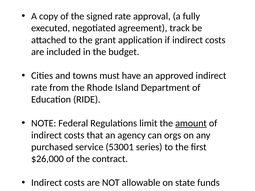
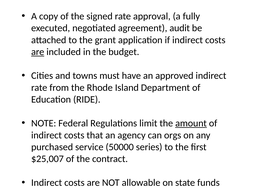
track: track -> audit (180, 28)
are underline: none -> present (38, 52)
53001: 53001 -> 50000 (120, 147)
$26,000: $26,000 -> $25,007 (47, 159)
